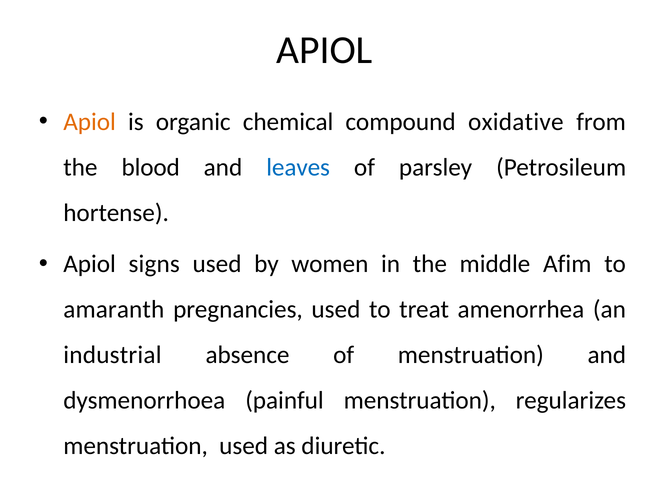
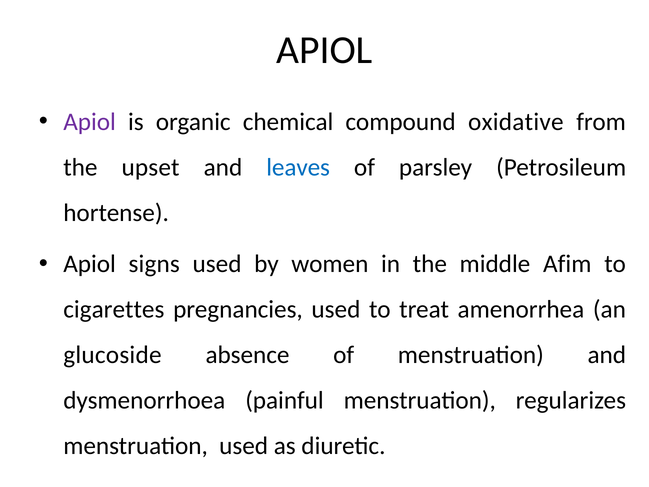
Apiol colour: orange -> purple (90, 122)
blood: blood -> upset (151, 167)
amaranth: amaranth -> cigarettes (114, 309)
industrial: industrial -> glucoside (112, 355)
